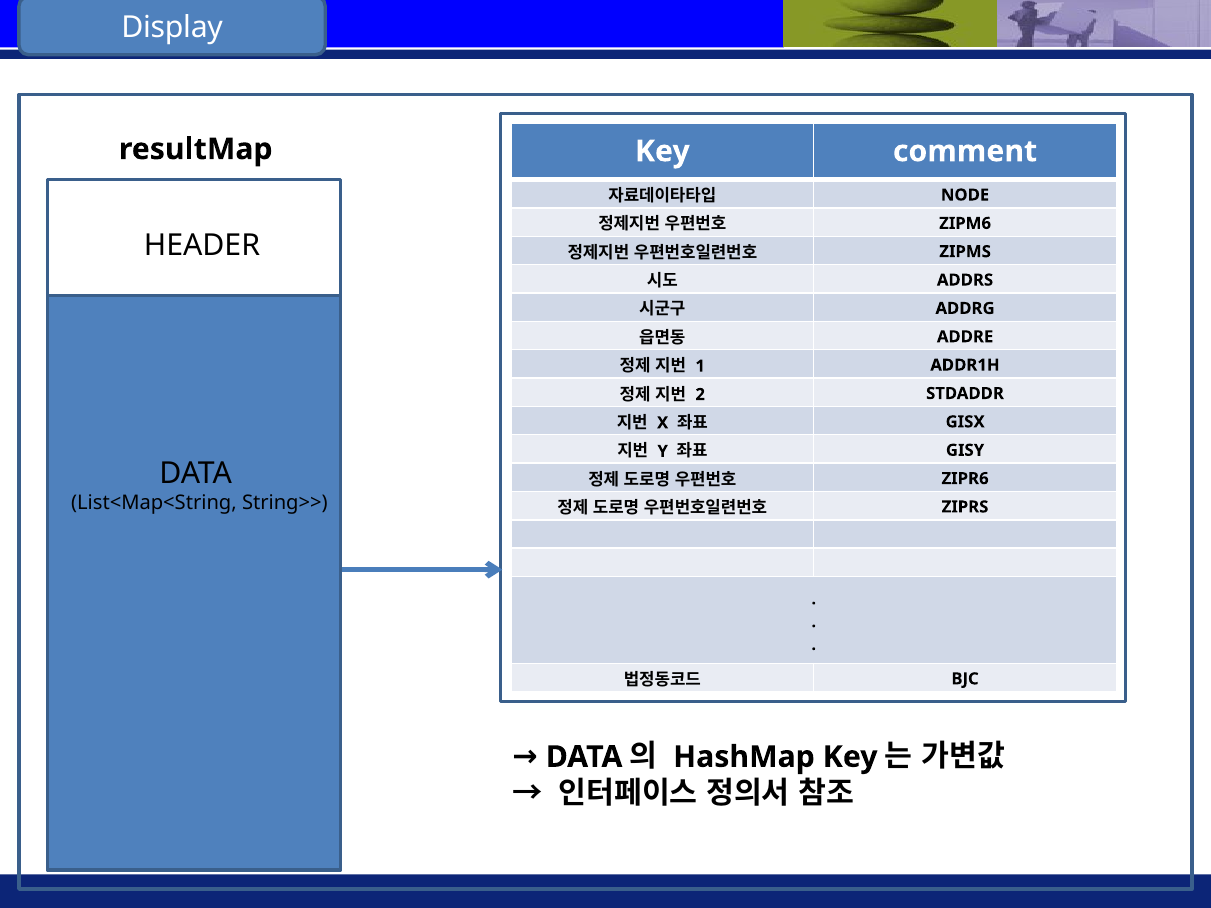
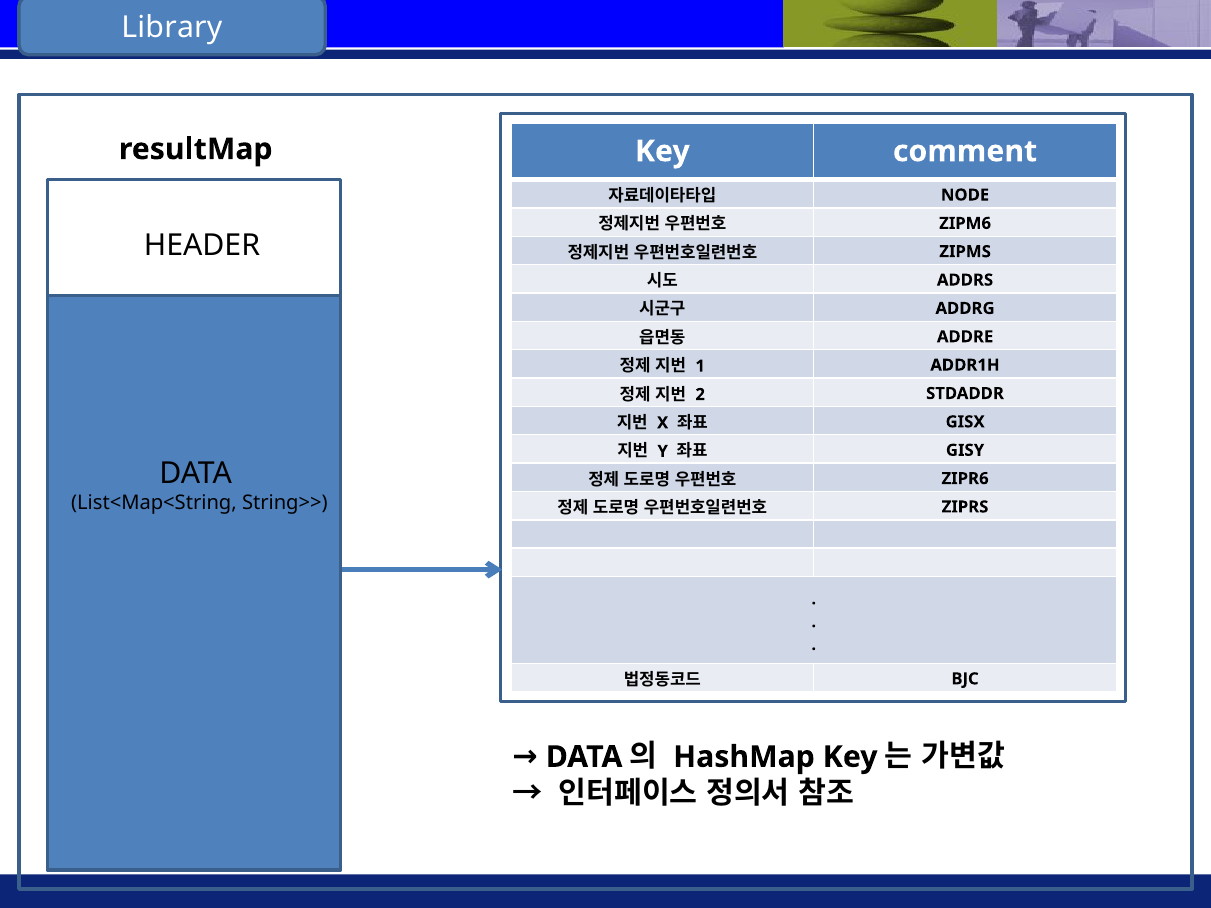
Display: Display -> Library (172, 28)
